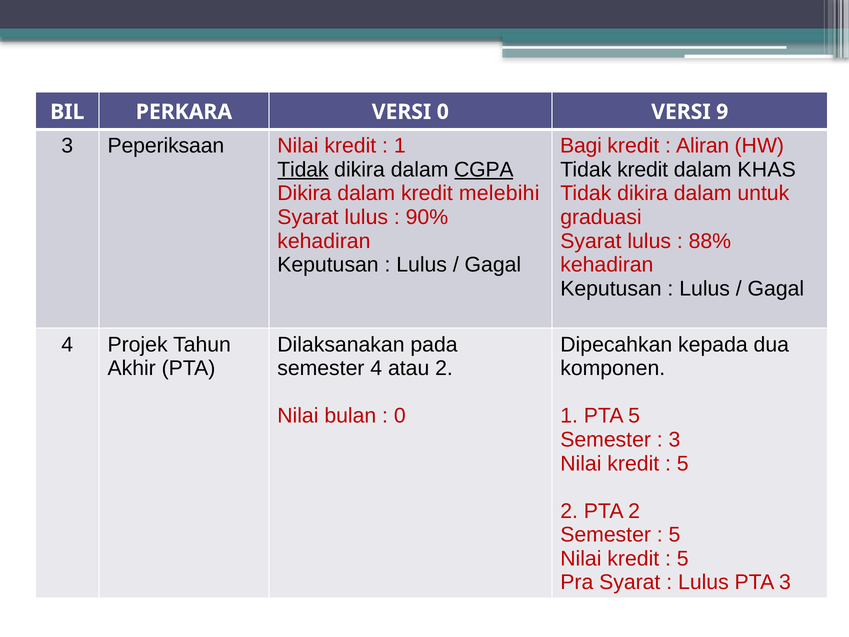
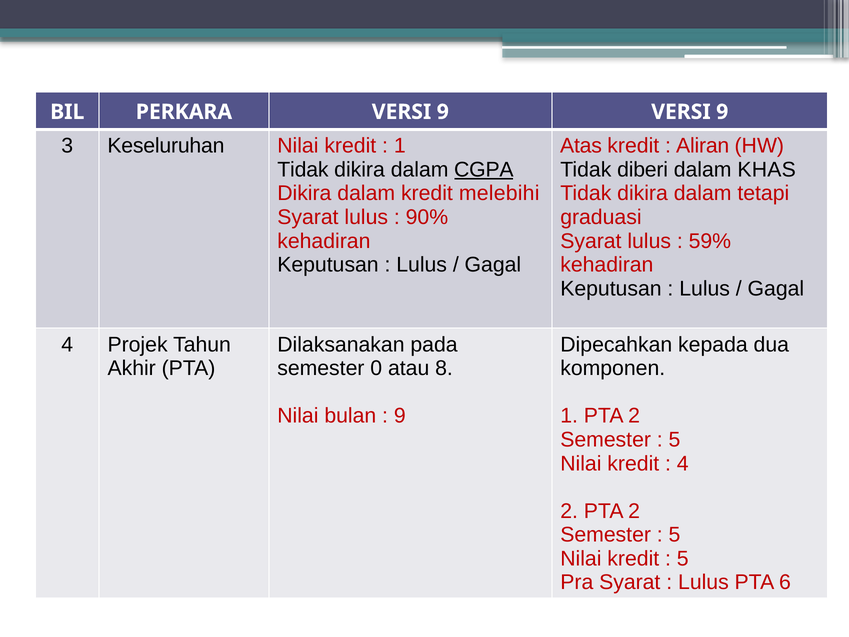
PERKARA VERSI 0: 0 -> 9 (443, 112)
Peperiksaan: Peperiksaan -> Keseluruhan (166, 146)
Bagi: Bagi -> Atas (581, 146)
Tidak underline: present -> none (303, 170)
Tidak kredit: kredit -> diberi (643, 170)
untuk: untuk -> tetapi (763, 193)
88%: 88% -> 59% (710, 241)
semester 4: 4 -> 0 (376, 368)
atau 2: 2 -> 8 (444, 368)
0: 0 -> 9 (400, 416)
1 PTA 5: 5 -> 2 (634, 416)
3: 3 -> 5 (674, 440)
5: 5 -> 4 (683, 463)
PTA 3: 3 -> 6 (785, 582)
